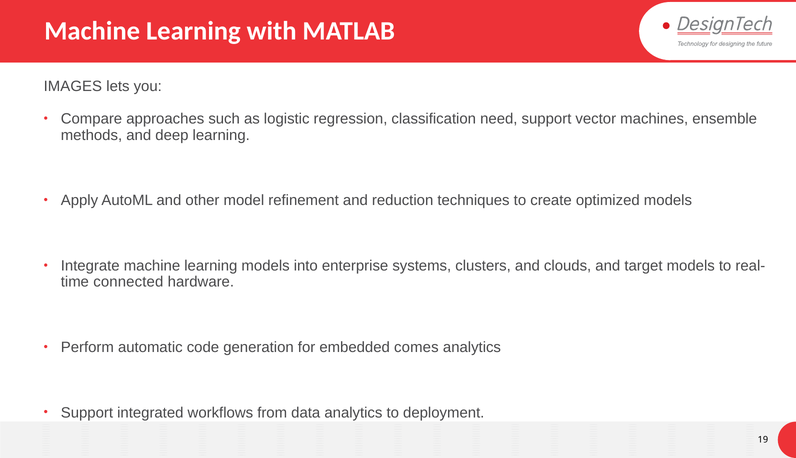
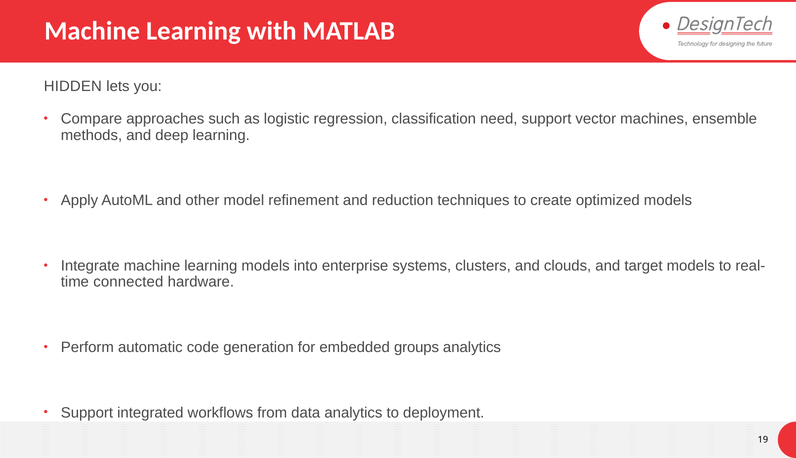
IMAGES: IMAGES -> HIDDEN (73, 86)
comes: comes -> groups (416, 348)
